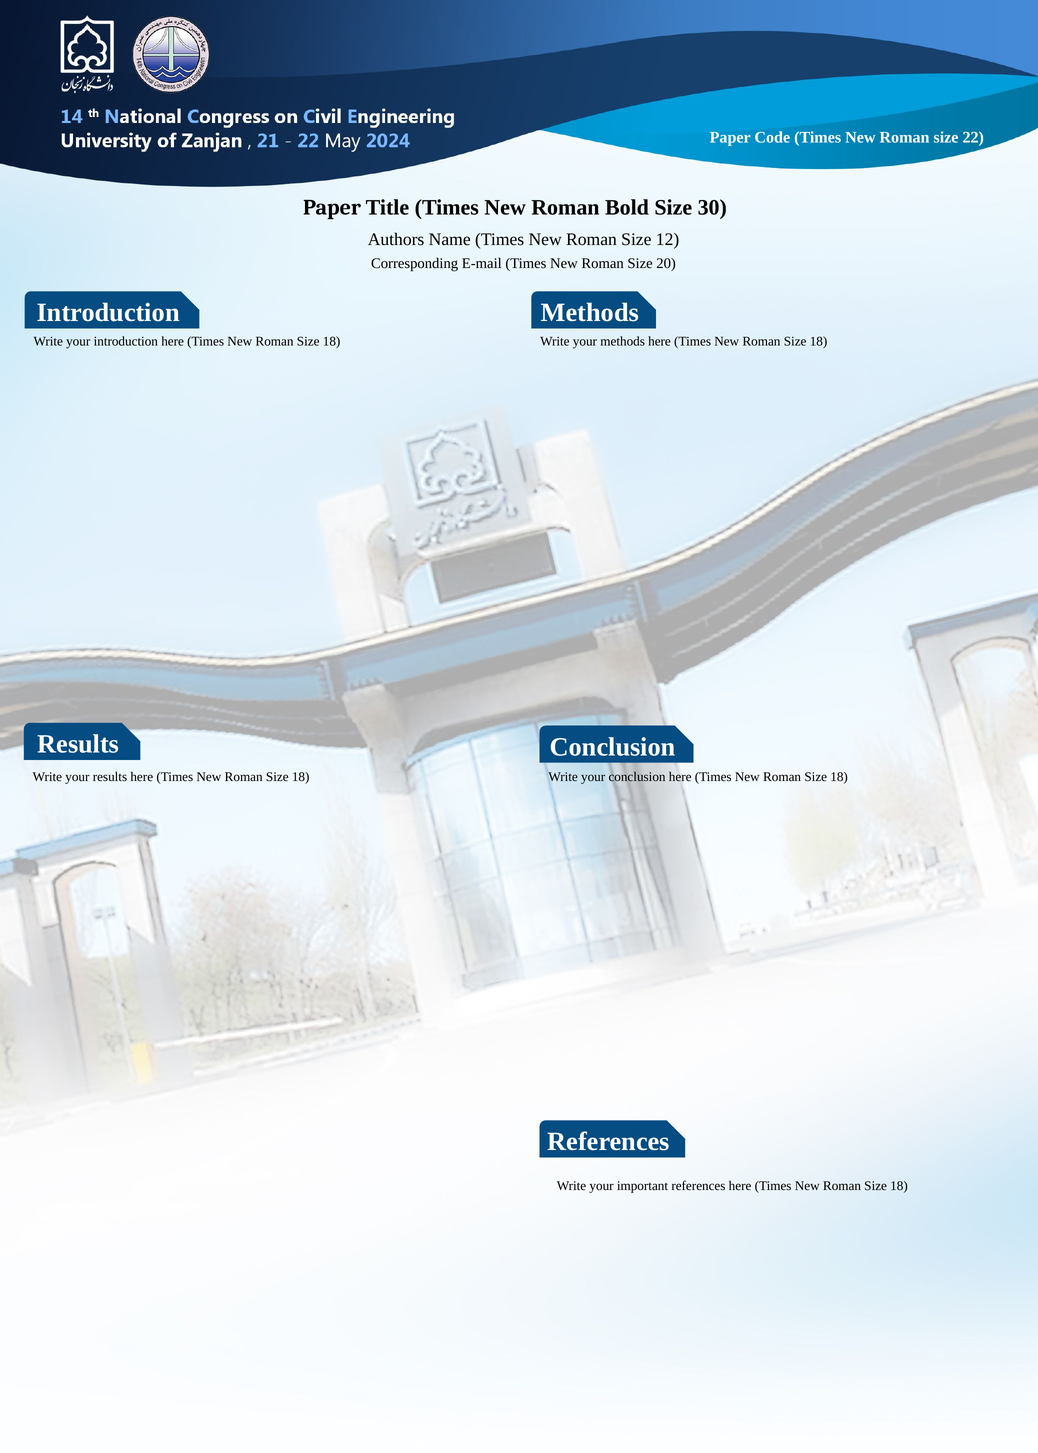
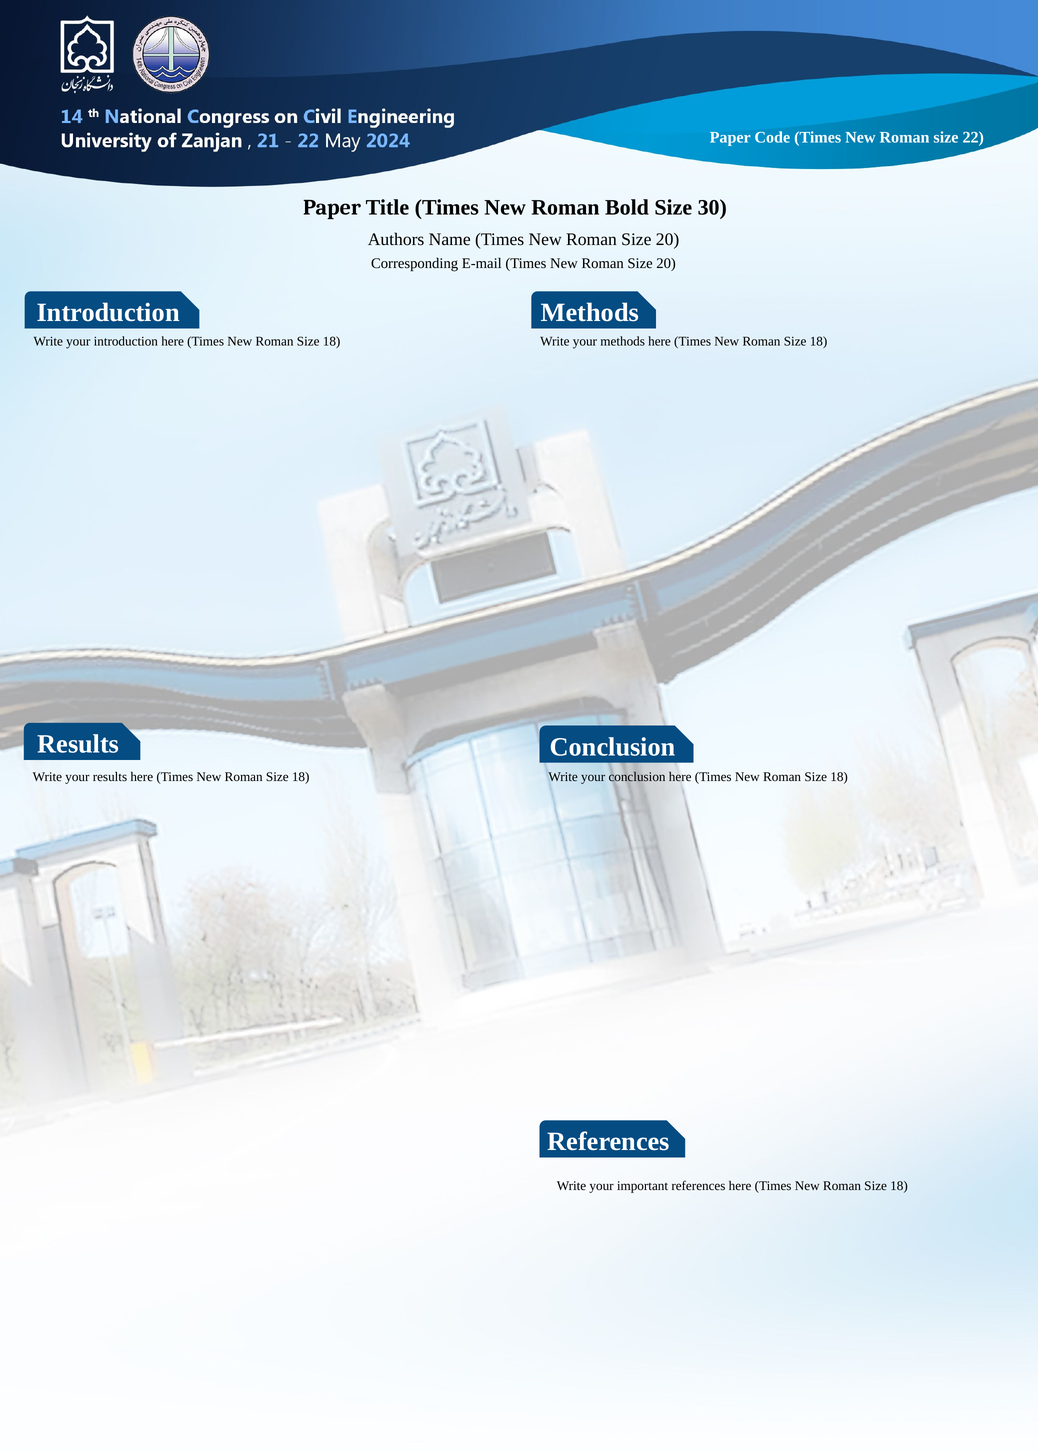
12: 12 -> 20 (668, 240)
